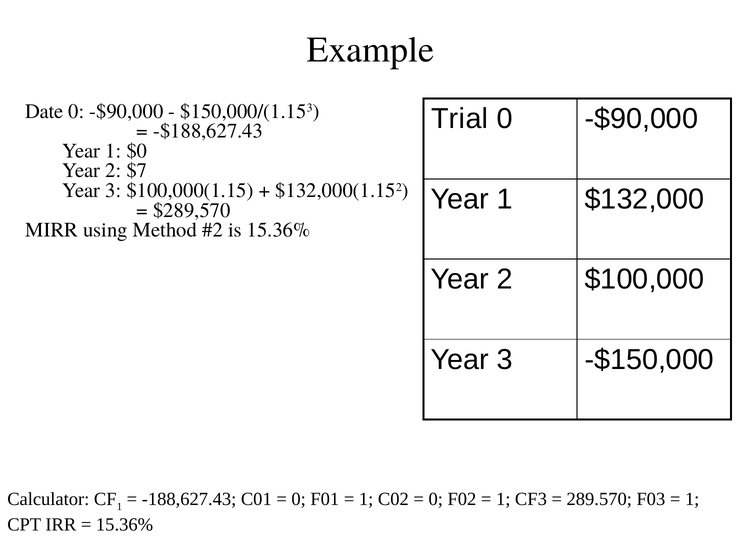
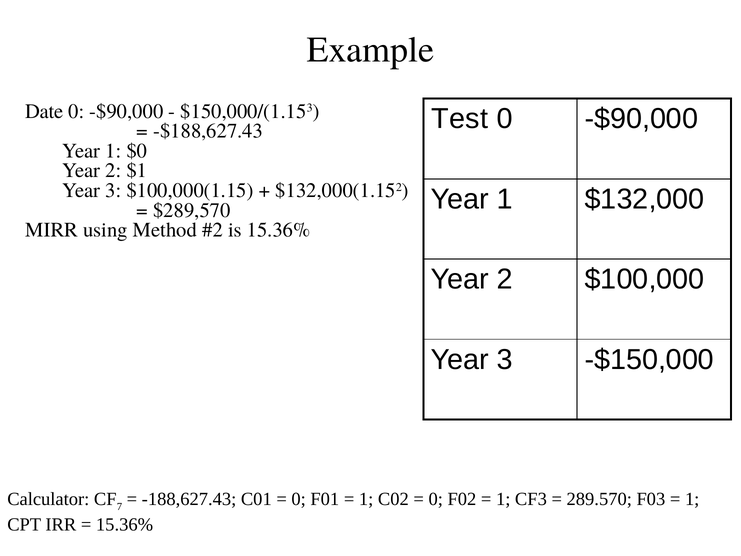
Trial: Trial -> Test (460, 119)
$7: $7 -> $1 (137, 171)
1: 1 -> 7 (119, 506)
